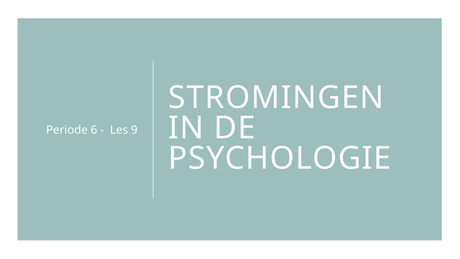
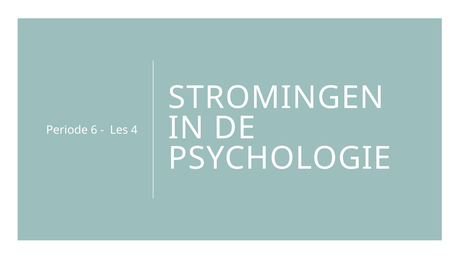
9: 9 -> 4 (134, 130)
